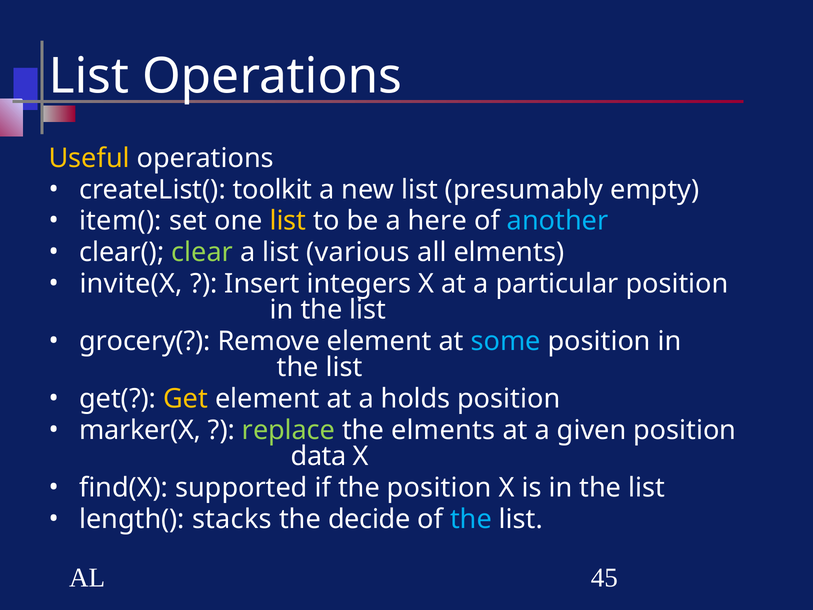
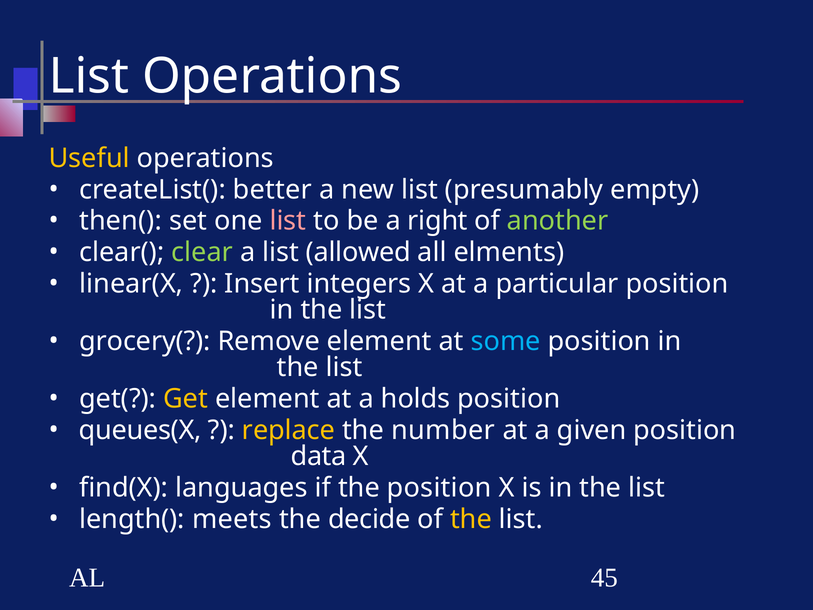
toolkit: toolkit -> better (272, 190)
item(: item( -> then( (121, 221)
list colour: yellow -> pink (288, 221)
here: here -> right (438, 221)
another colour: light blue -> light green (558, 221)
various: various -> allowed (358, 252)
invite(X: invite(X -> linear(X (131, 284)
marker(X: marker(X -> queues(X (140, 430)
replace colour: light green -> yellow (289, 430)
the elments: elments -> number (443, 430)
supported: supported -> languages (241, 488)
stacks: stacks -> meets (232, 519)
the colour: light blue -> yellow (471, 519)
